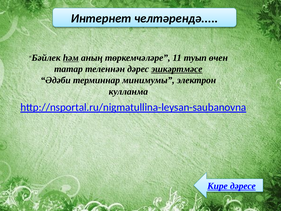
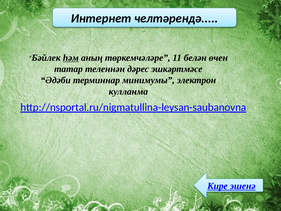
туып: туып -> белән (195, 58)
эшкәртмәсе underline: present -> none (177, 69)
дәресе: дәресе -> эшенә (243, 186)
